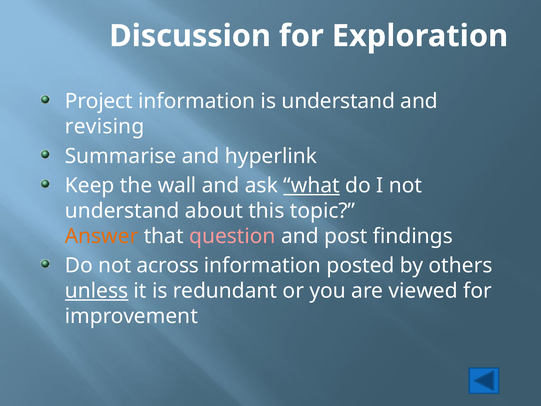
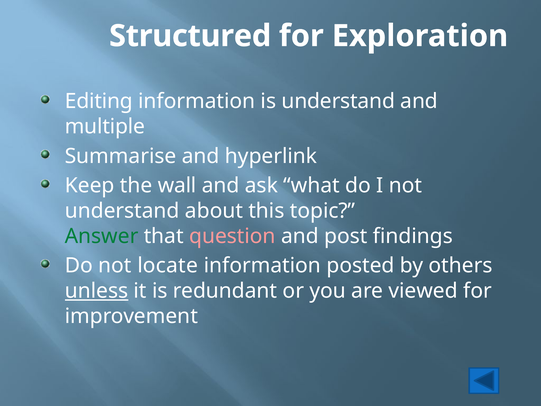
Discussion: Discussion -> Structured (190, 36)
Project: Project -> Editing (99, 101)
revising: revising -> multiple (105, 127)
what underline: present -> none (312, 186)
Answer colour: orange -> green (102, 236)
across: across -> locate (168, 266)
